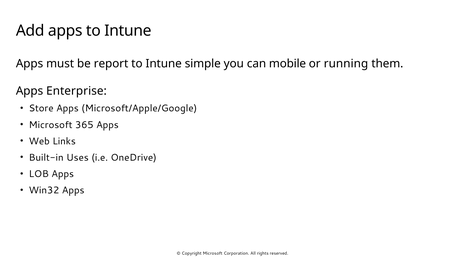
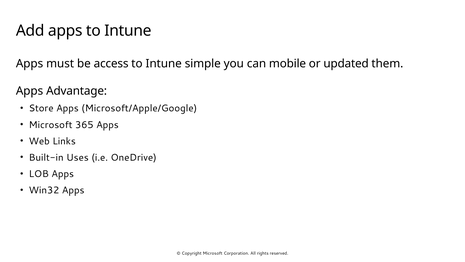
report: report -> access (111, 63)
running: running -> updated (346, 63)
Enterprise: Enterprise -> Advantage (77, 91)
